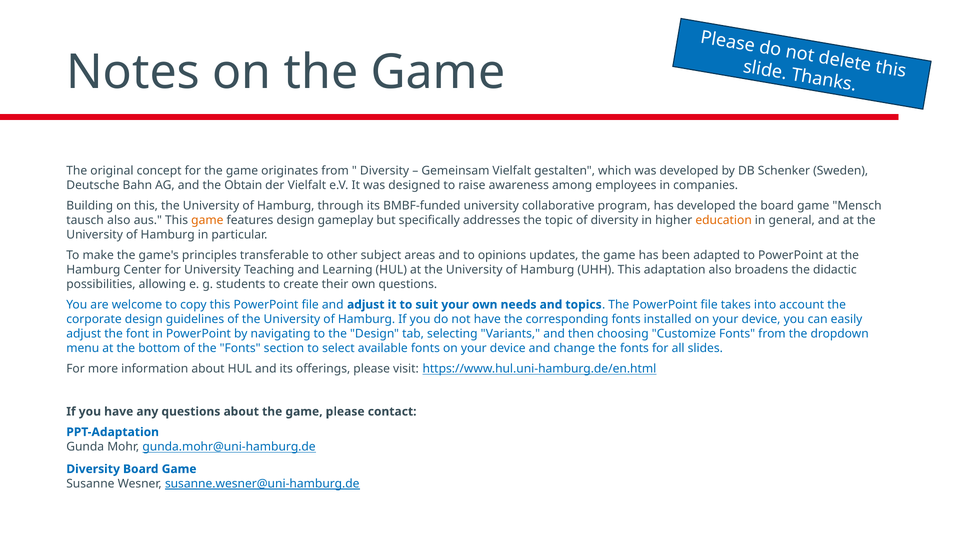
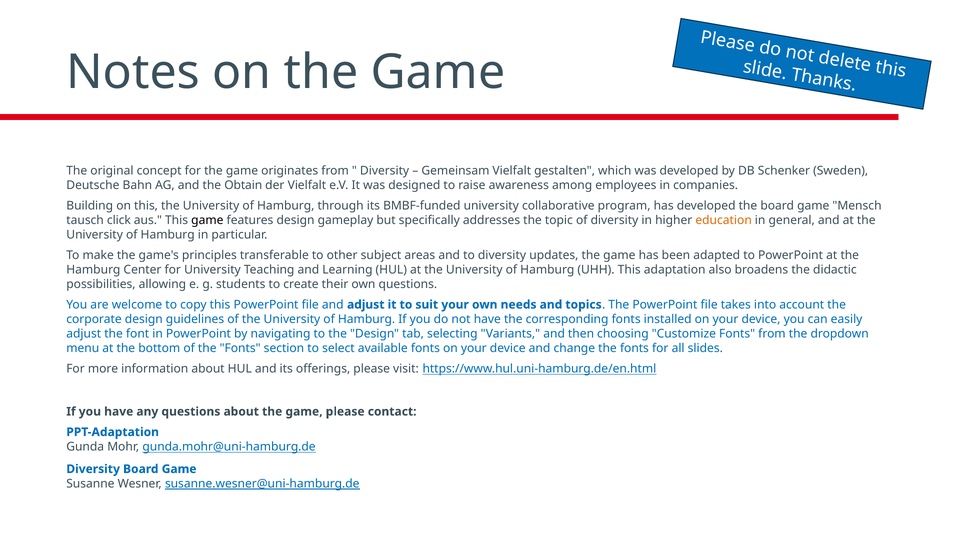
tausch also: also -> click (119, 220)
game colour: orange -> black (207, 220)
to opinions: opinions -> diversity (502, 255)
